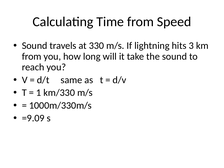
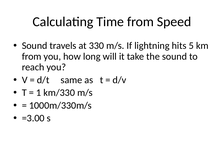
3: 3 -> 5 (191, 46)
=9.09: =9.09 -> =3.00 (33, 118)
